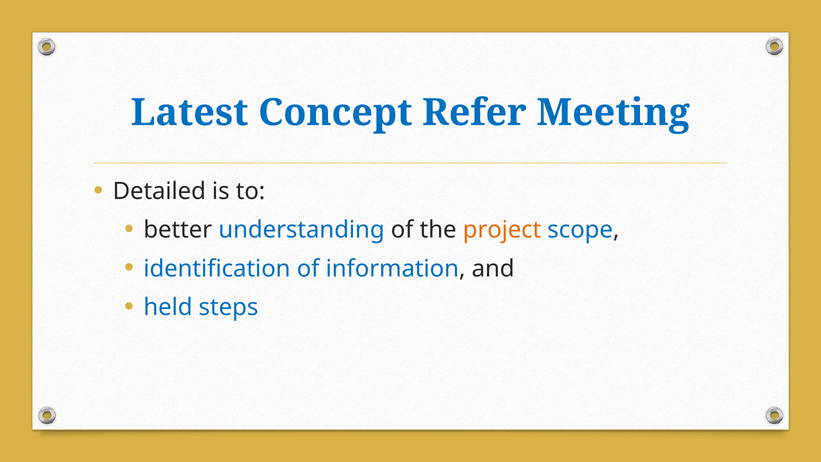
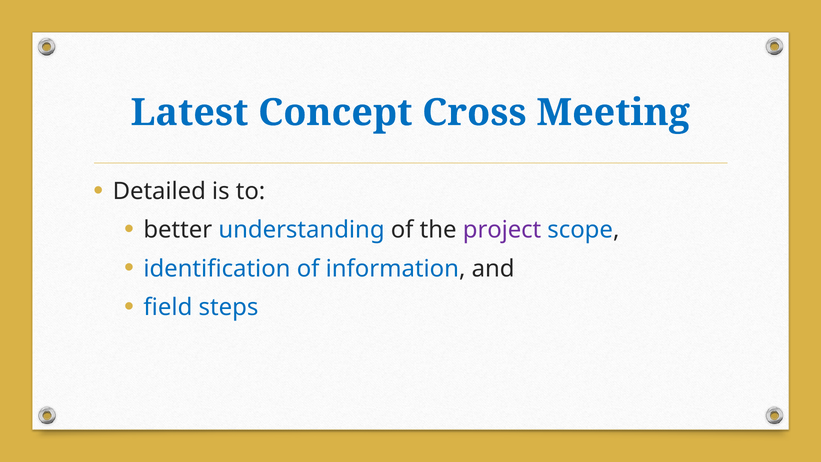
Refer: Refer -> Cross (474, 113)
project colour: orange -> purple (502, 230)
held: held -> field (168, 307)
